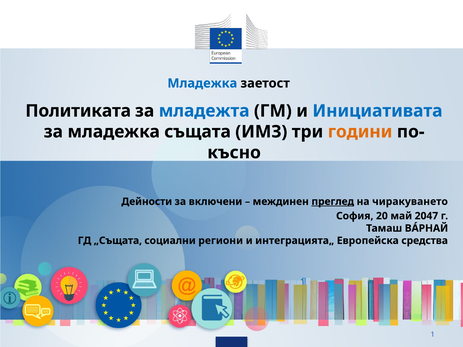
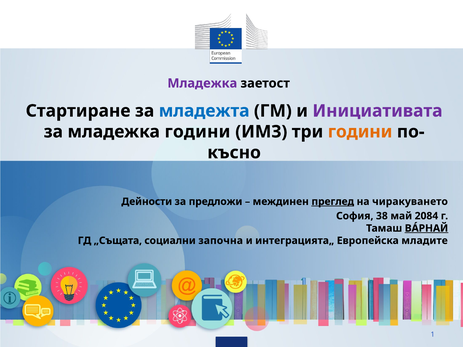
Младежка colour: blue -> purple (202, 83)
Политиката: Политиката -> Стартиране (78, 111)
Инициативата colour: blue -> purple (377, 111)
младежка същата: същата -> години (197, 132)
включени: включени -> предложи (216, 202)
20: 20 -> 38 (382, 216)
2047: 2047 -> 2084 (426, 216)
ВÁРНАЙ underline: none -> present (426, 228)
региони: региони -> започна (221, 241)
средства: средства -> младите (425, 241)
